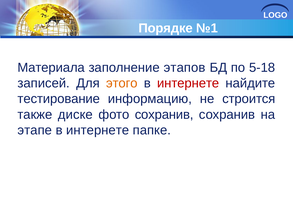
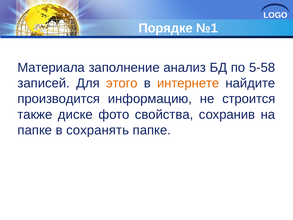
этапов: этапов -> анализ (185, 67)
5-18: 5-18 -> 5-58 (262, 67)
интернете colour: red -> orange (188, 83)
тестирование: тестирование -> производится (59, 99)
фото сохранив: сохранив -> свойства (164, 114)
этапе: этапе -> папке (35, 130)
интернете: интернете -> сохранять (98, 130)
